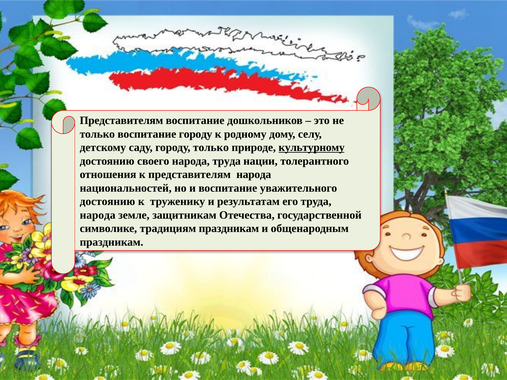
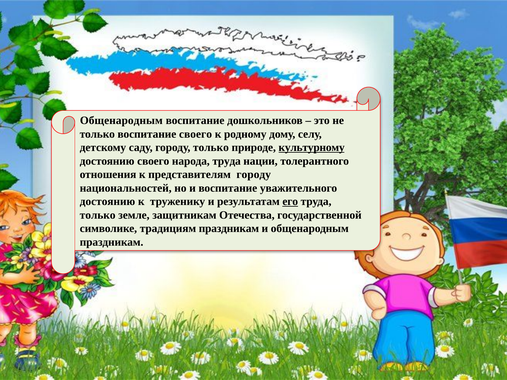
Представителям: Представителям -> Общенародным (121, 121)
воспитание городу: городу -> своего (195, 134)
представителям народа: народа -> городу (254, 175)
его underline: none -> present (290, 202)
народа: народа -> только (98, 215)
